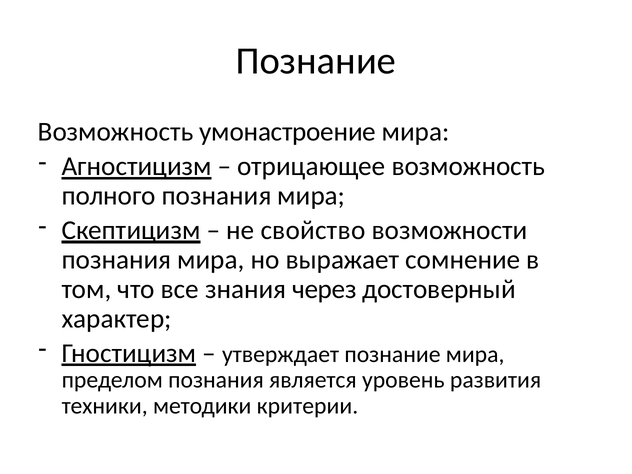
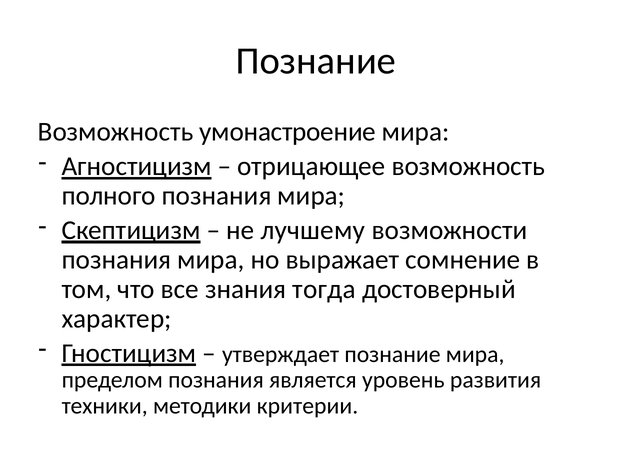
свойство: свойство -> лучшему (313, 230)
через: через -> тогда (324, 289)
